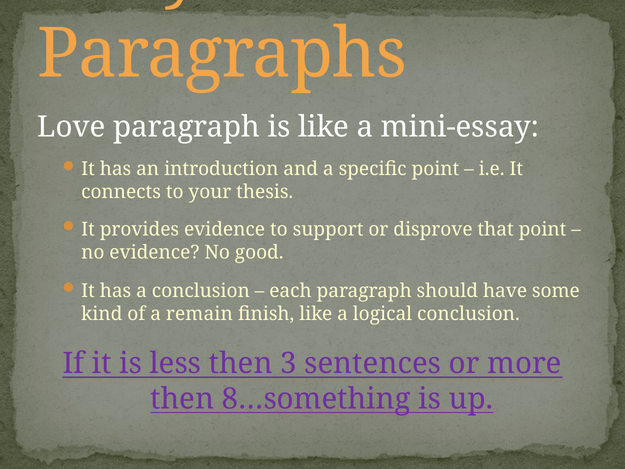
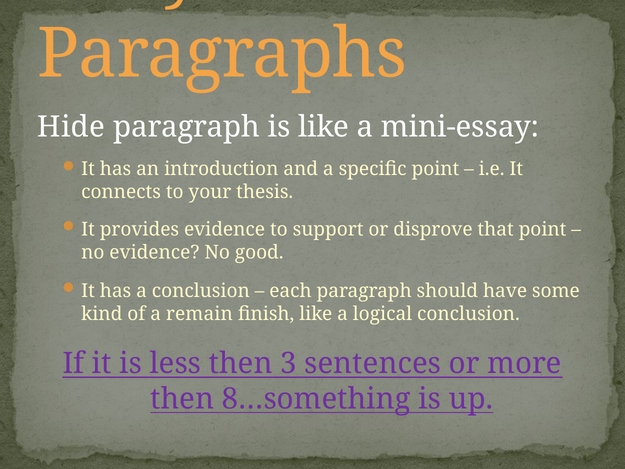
Love: Love -> Hide (71, 127)
